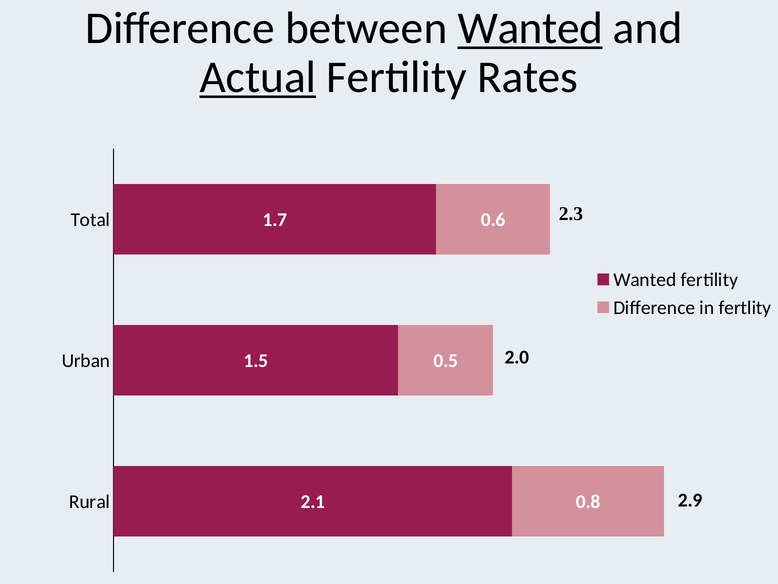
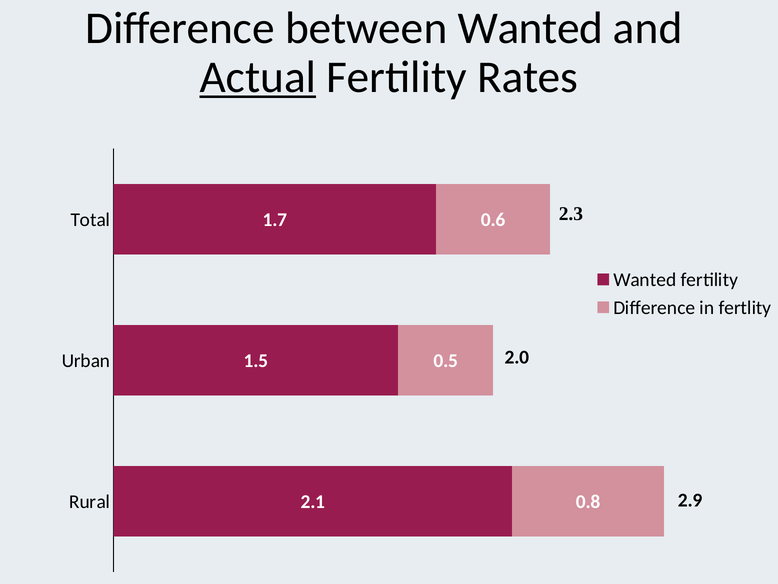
Wanted underline: present -> none (530, 28)
